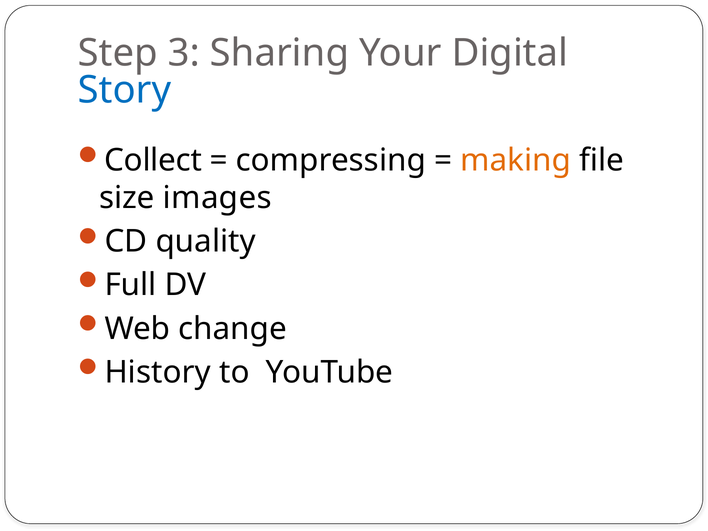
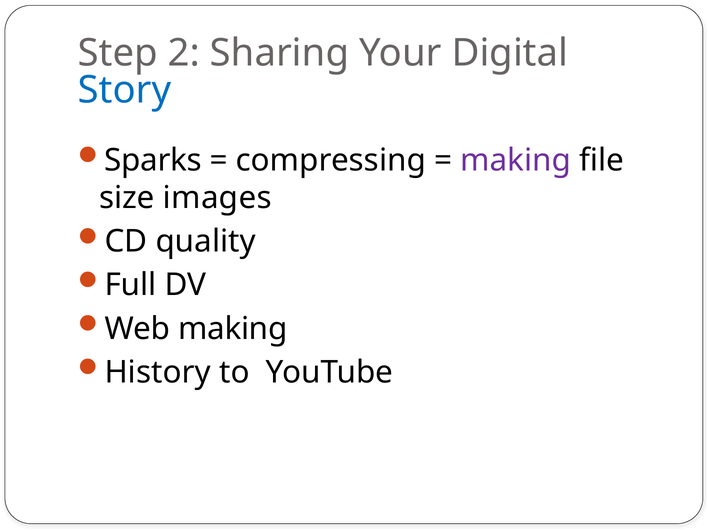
3: 3 -> 2 (184, 53)
Collect: Collect -> Sparks (153, 160)
making colour: orange -> purple (516, 160)
Web change: change -> making (233, 329)
